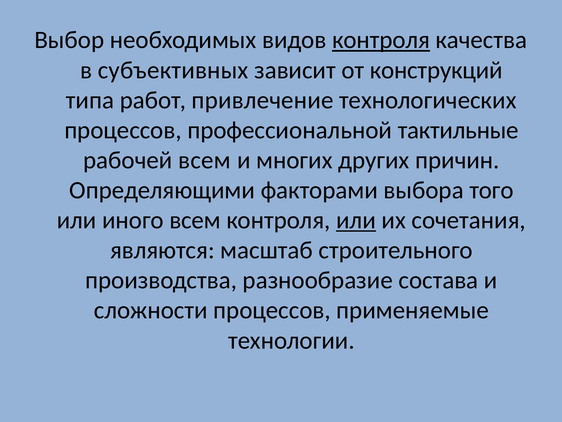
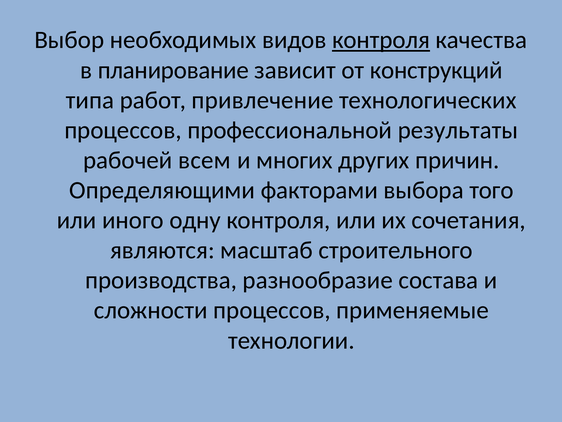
субъективных: субъективных -> планирование (173, 70)
тактильные: тактильные -> результаты (458, 130)
иного всем: всем -> одну (195, 220)
или underline: present -> none (356, 220)
